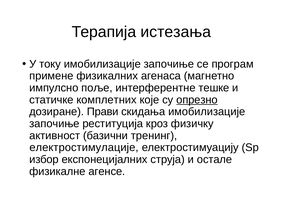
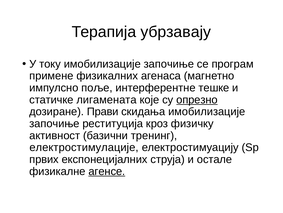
истезања: истезања -> убрзавају (176, 32)
комплетних: комплетних -> лигамената (107, 99)
избор: избор -> првих (44, 159)
агенсе underline: none -> present (107, 171)
